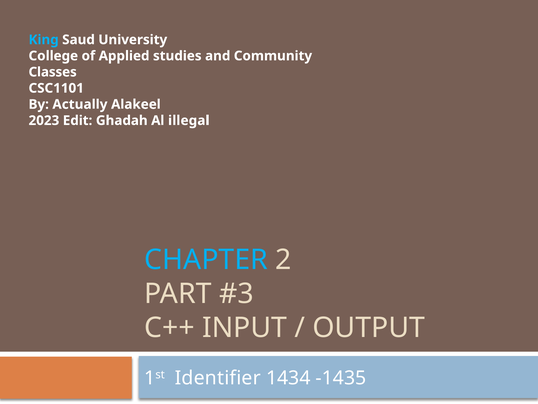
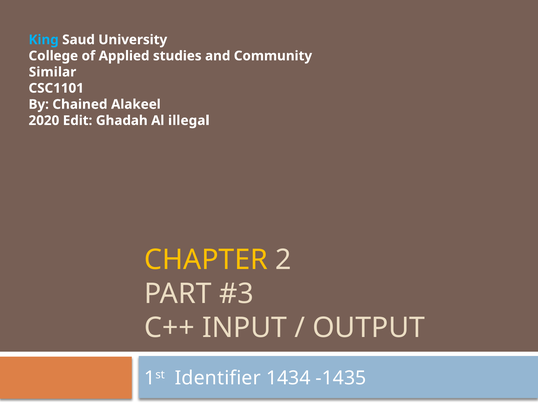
Classes: Classes -> Similar (53, 72)
Actually: Actually -> Chained (80, 104)
2023: 2023 -> 2020 (44, 120)
CHAPTER colour: light blue -> yellow (206, 259)
